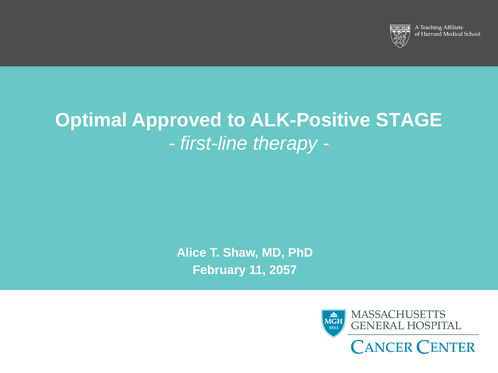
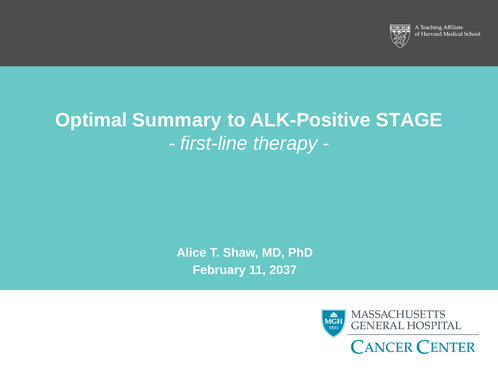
Approved: Approved -> Summary (177, 120)
2057: 2057 -> 2037 (283, 270)
